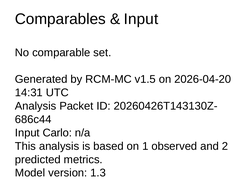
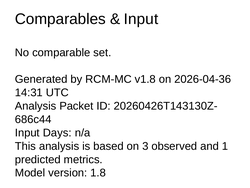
v1.5: v1.5 -> v1.8 (145, 79)
2026-04-20: 2026-04-20 -> 2026-04-36 (203, 79)
Carlo: Carlo -> Days (57, 132)
1: 1 -> 3 (145, 146)
2: 2 -> 1 (225, 146)
1.3: 1.3 -> 1.8 (98, 172)
